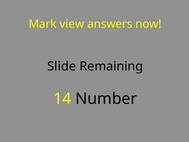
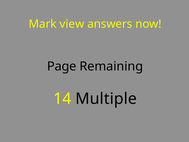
Slide: Slide -> Page (62, 66)
Number: Number -> Multiple (106, 99)
